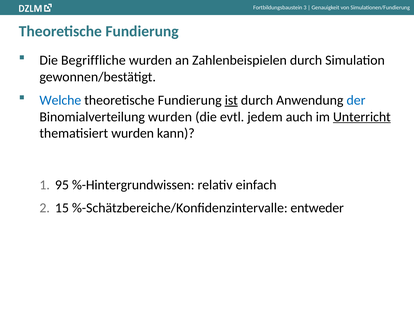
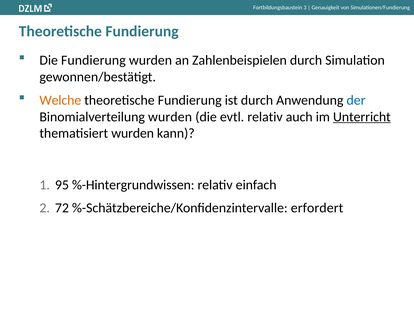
Die Begriffliche: Begriffliche -> Fundierung (93, 60)
Welche colour: blue -> orange (60, 100)
ist underline: present -> none (231, 100)
evtl jedem: jedem -> relativ (265, 117)
15: 15 -> 72 (62, 208)
entweder: entweder -> erfordert (317, 208)
